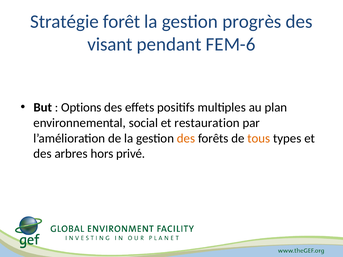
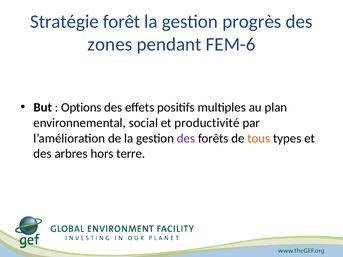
visant: visant -> zones (110, 45)
restauration: restauration -> productivité (207, 123)
des colour: orange -> purple (186, 138)
privé: privé -> terre (131, 154)
